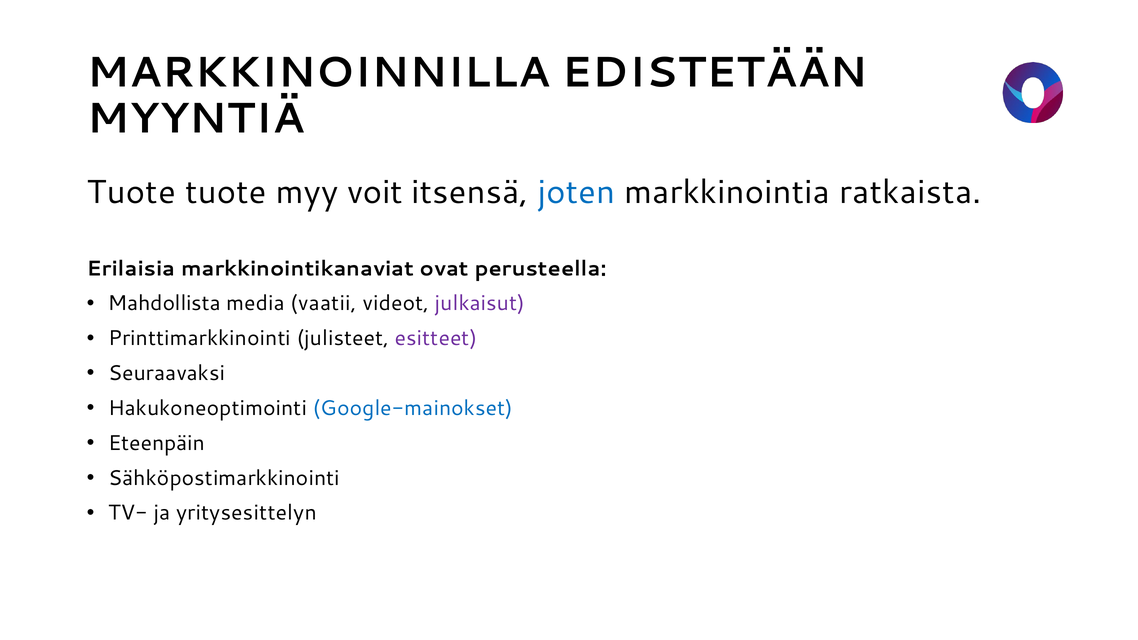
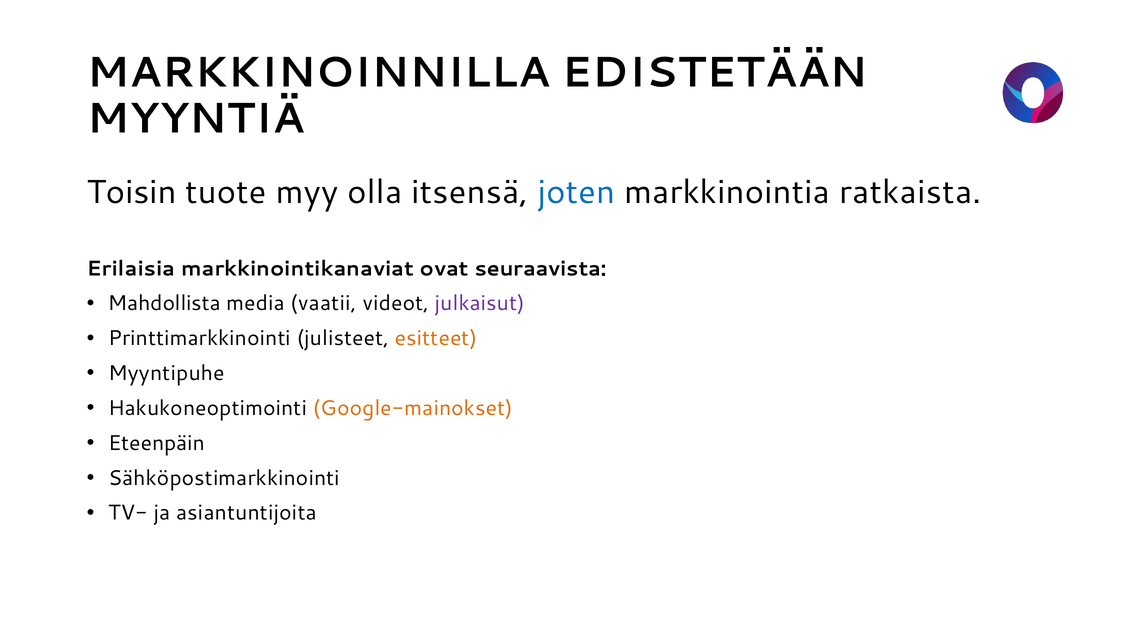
Tuote: Tuote -> Toisin (132, 192)
voit: voit -> olla (375, 192)
perusteella: perusteella -> seuraavista (541, 269)
esitteet colour: purple -> orange (436, 338)
Seuraavaksi: Seuraavaksi -> Myyntipuhe (167, 373)
Google-mainokset colour: blue -> orange (413, 408)
yritysesittelyn: yritysesittelyn -> asiantuntijoita (246, 513)
